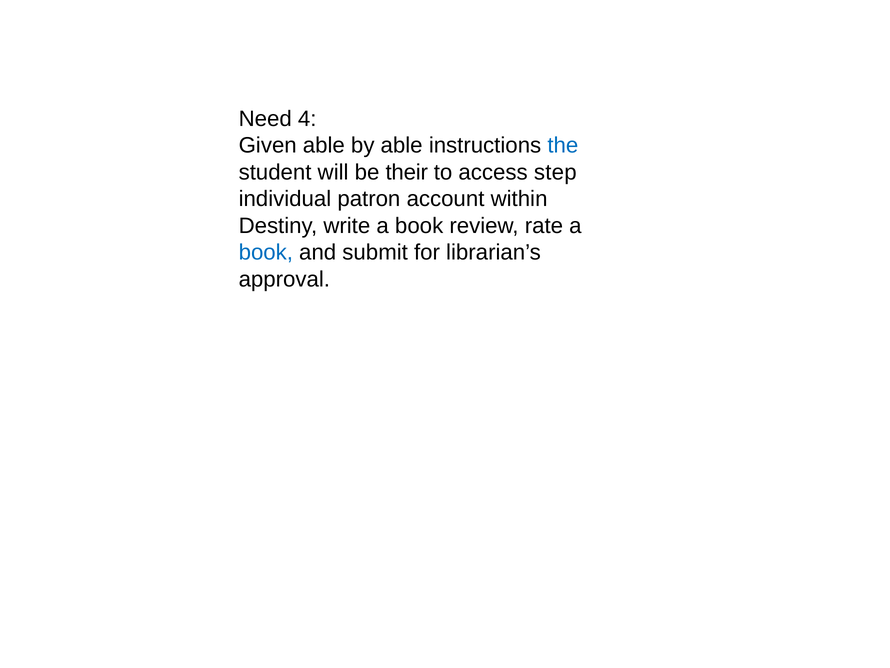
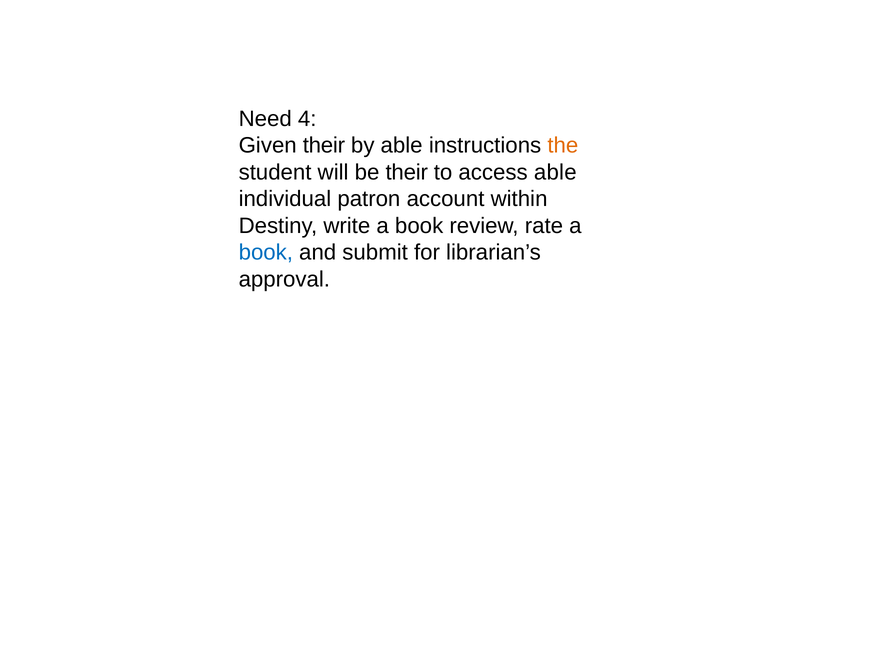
Given able: able -> their (324, 146)
the colour: blue -> orange (563, 146)
access step: step -> able (555, 172)
